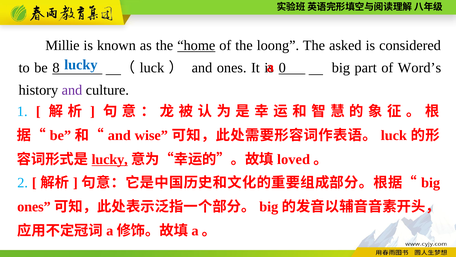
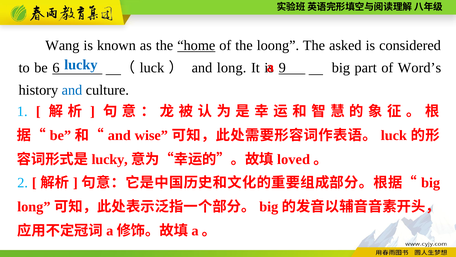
Millie: Millie -> Wang (62, 45)
8: 8 -> 6 (56, 68)
and ones: ones -> long (232, 68)
0: 0 -> 9 (282, 68)
and colour: purple -> blue (72, 90)
lucky underline: present -> none (110, 159)
ones: ones -> long (34, 207)
